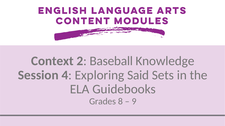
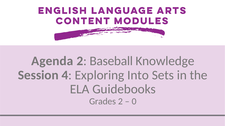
Context: Context -> Agenda (52, 61)
Said: Said -> Into (138, 75)
Grades 8: 8 -> 2 (120, 102)
9: 9 -> 0 (134, 102)
